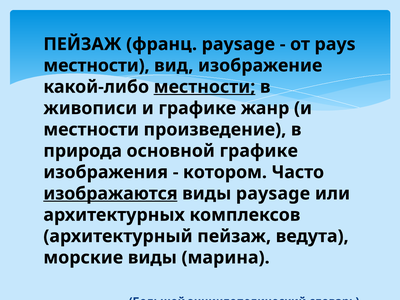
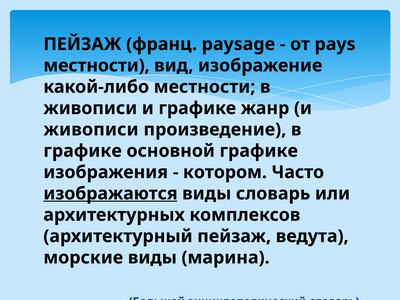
местности underline: present -> none (204, 87)
местности: местности -> живописи (91, 130)
природа: природа -> графике (83, 151)
виды paysage: paysage -> словарь (273, 194)
